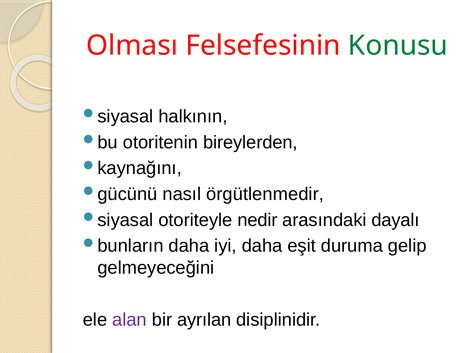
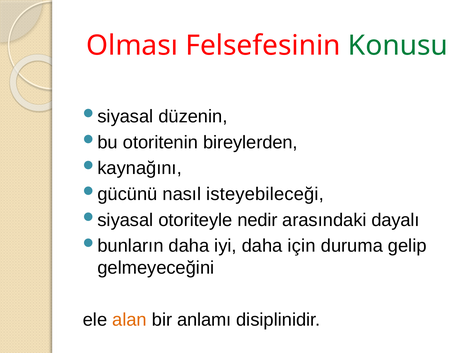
halkının: halkının -> düzenin (193, 116)
örgütlenmedir: örgütlenmedir -> isteyebileceği (265, 194)
eşit: eşit -> için (302, 246)
alan colour: purple -> orange (130, 320)
ayrılan: ayrılan -> anlamı (204, 320)
